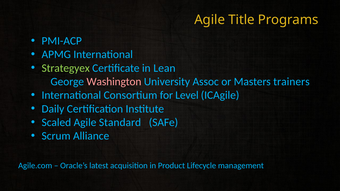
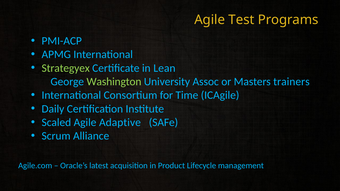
Title: Title -> Test (241, 20)
Washington colour: pink -> light green (114, 82)
Level: Level -> Time (187, 95)
Standard: Standard -> Adaptive (120, 123)
